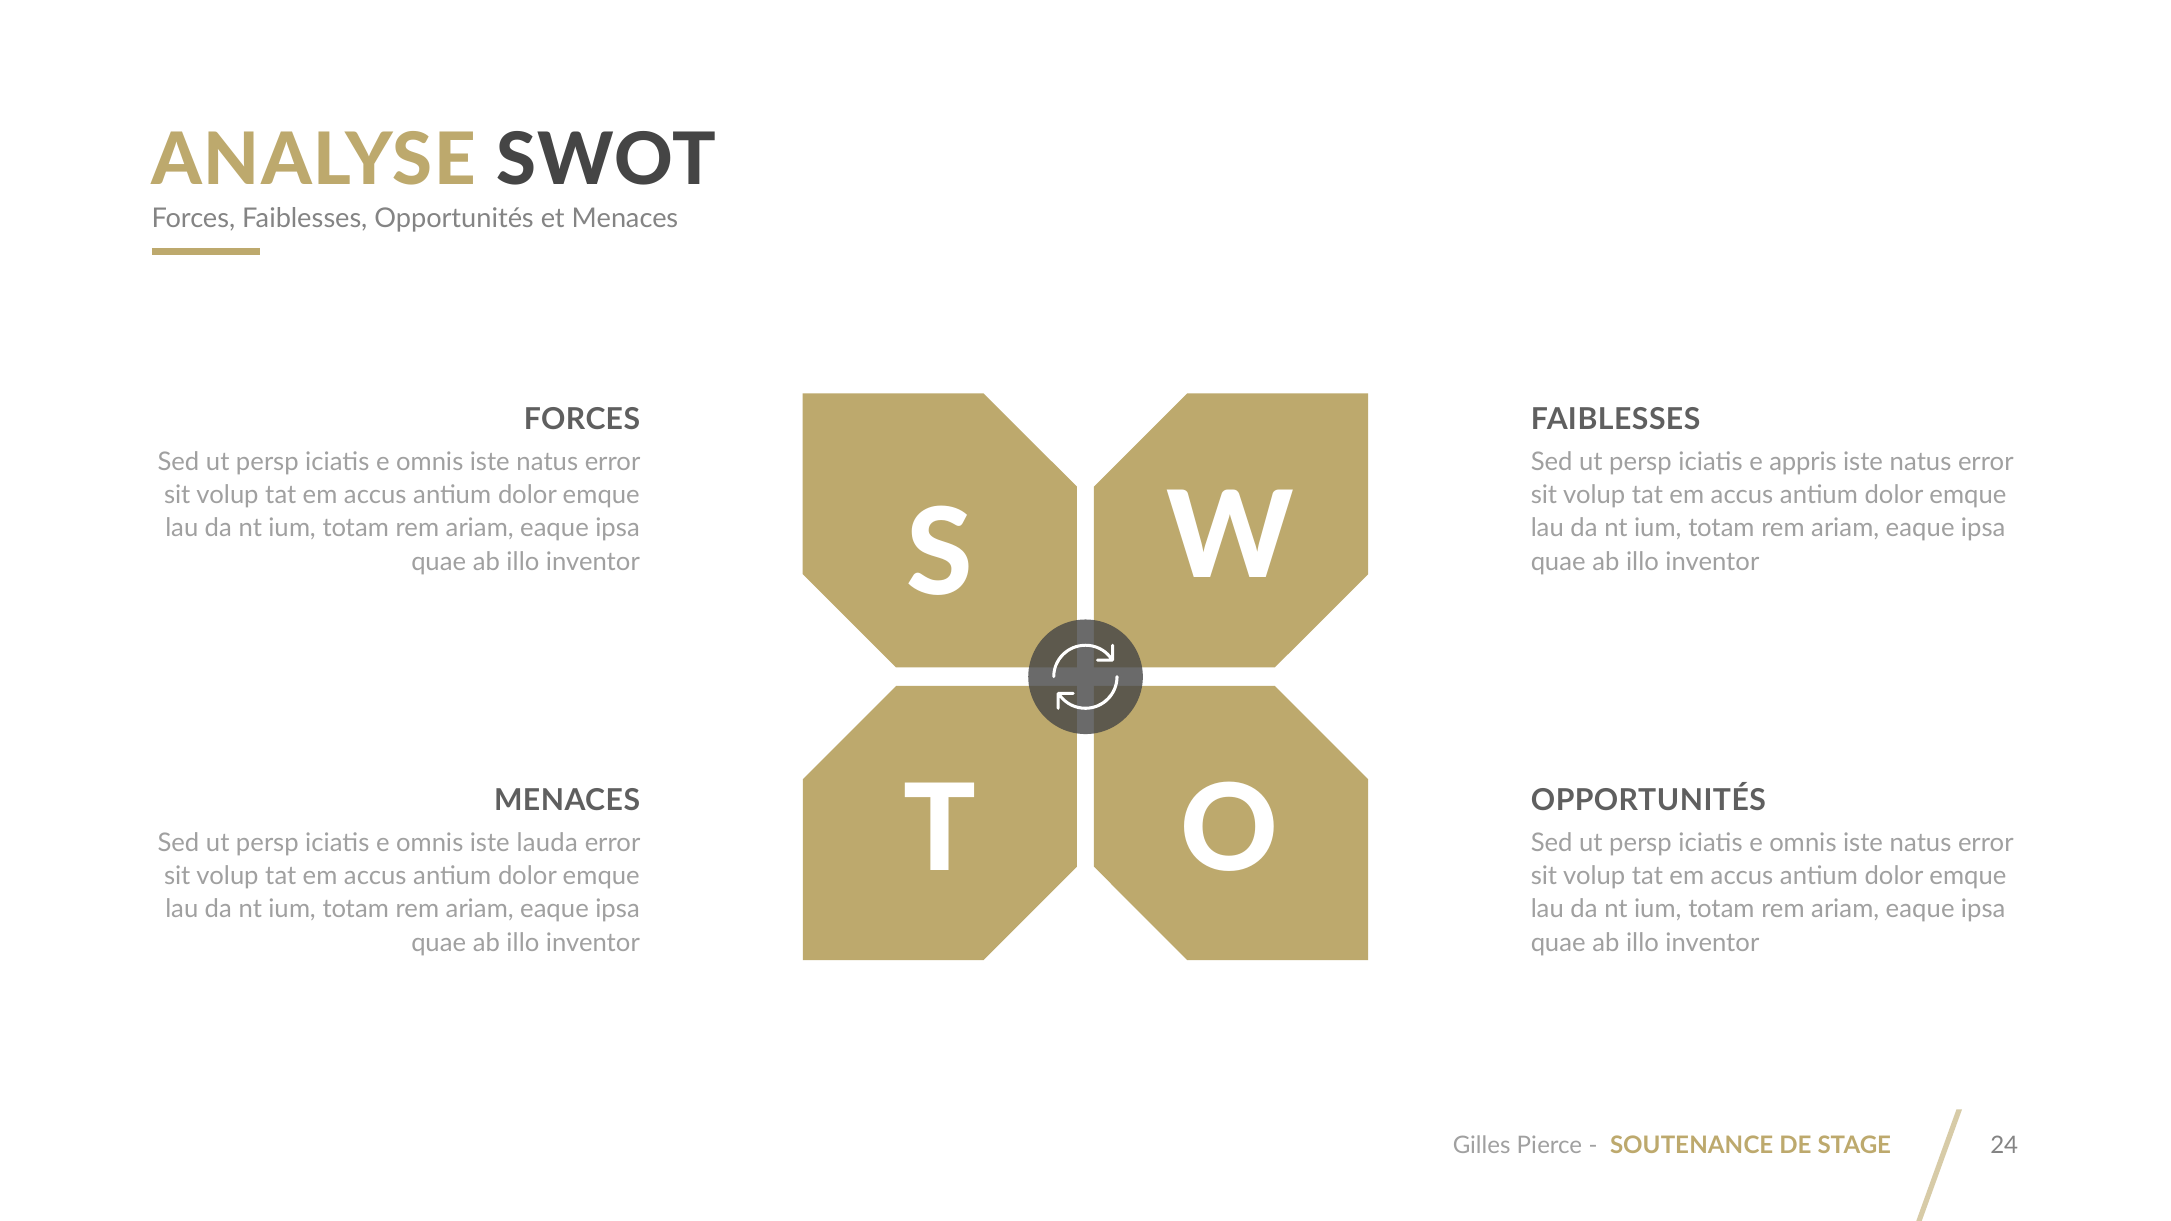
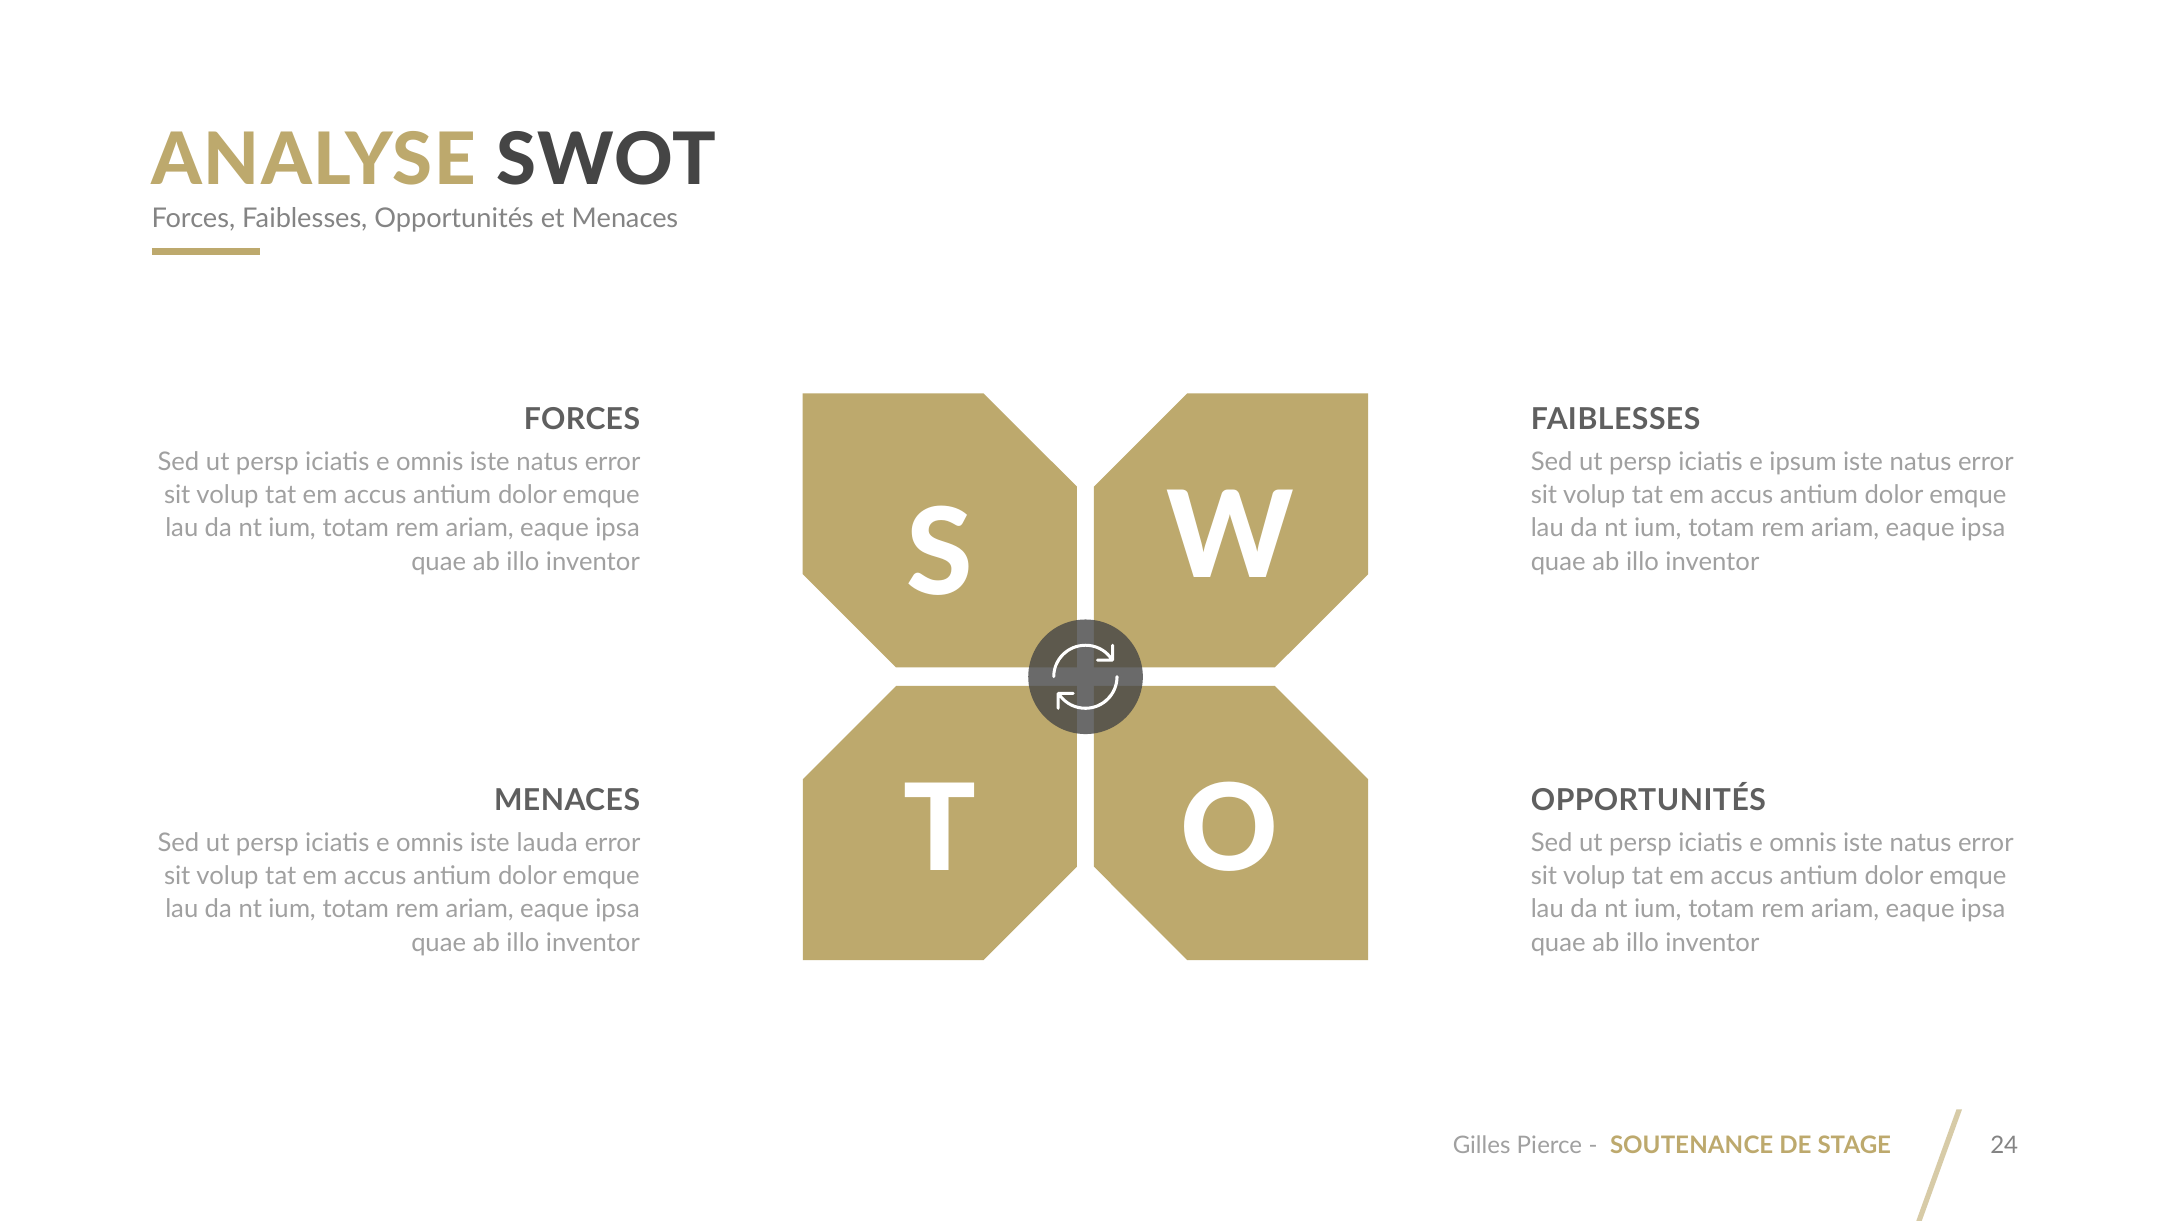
appris: appris -> ipsum (1803, 462)
